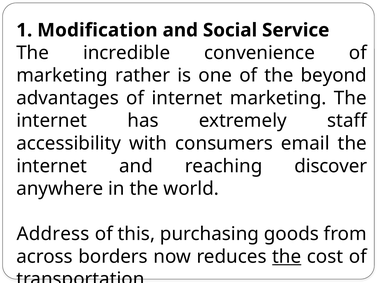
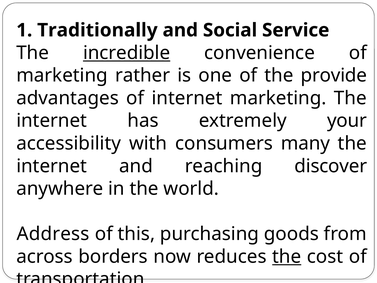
Modification: Modification -> Traditionally (97, 30)
incredible underline: none -> present (127, 53)
beyond: beyond -> provide (334, 75)
staff: staff -> your (347, 121)
email: email -> many (305, 143)
